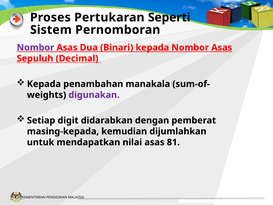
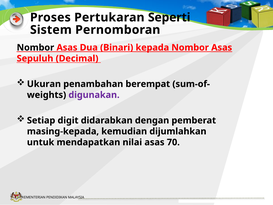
Nombor colour: purple -> black (35, 47)
Kepada: Kepada -> Ukuran (44, 84)
manakala: manakala -> berempat (148, 84)
81: 81 -> 70 (173, 142)
